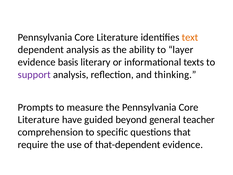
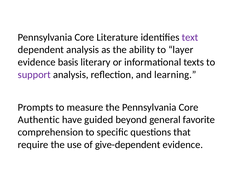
text colour: orange -> purple (190, 37)
thinking: thinking -> learning (175, 74)
Literature: Literature -> Authentic (39, 120)
teacher: teacher -> favorite (199, 120)
that-dependent: that-dependent -> give-dependent (128, 144)
